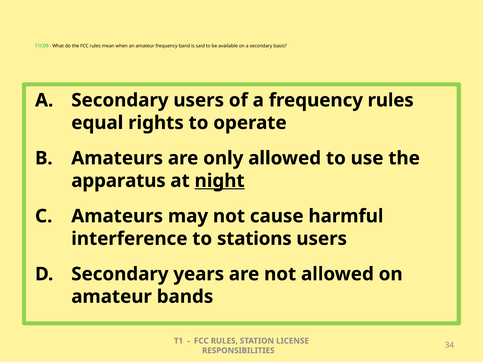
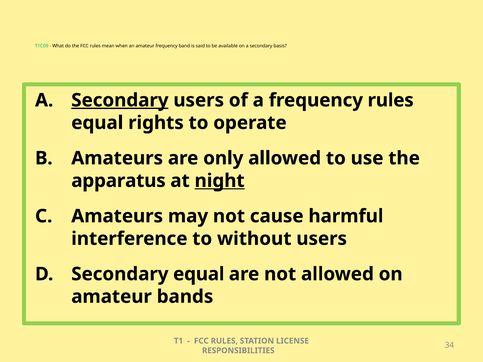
Secondary underline: none -> present (120, 100)
stations: stations -> without (254, 239)
Secondary years: years -> equal (199, 274)
